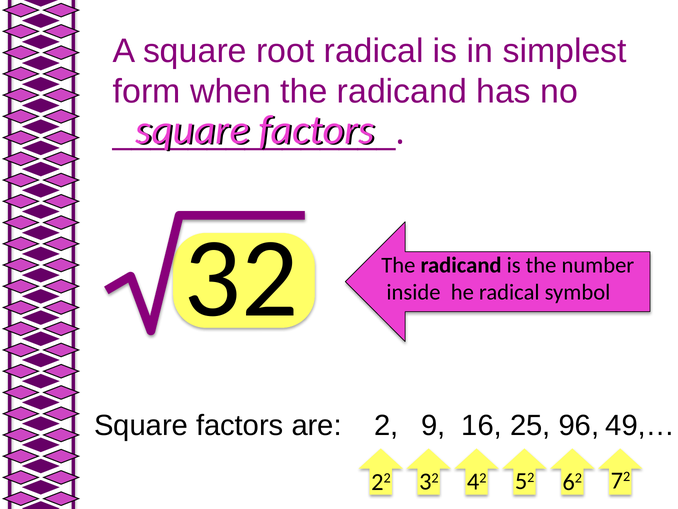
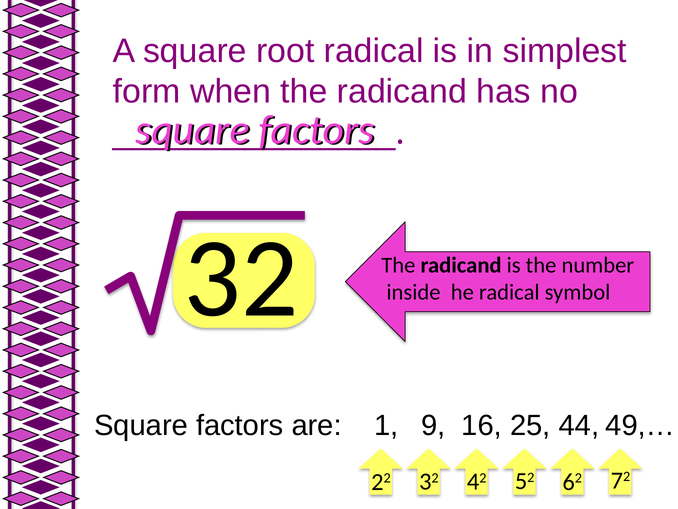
2: 2 -> 1 (386, 425)
96: 96 -> 44 (579, 425)
